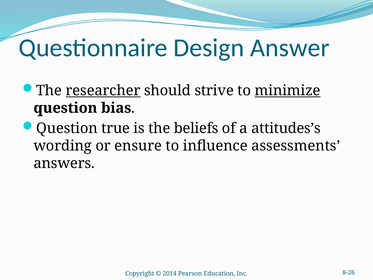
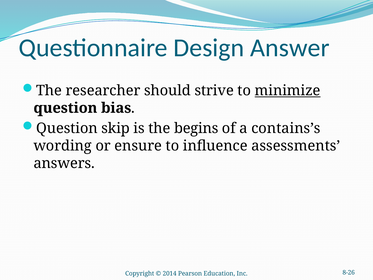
researcher underline: present -> none (103, 91)
true: true -> skip (116, 128)
beliefs: beliefs -> begins (196, 128)
attitudes’s: attitudes’s -> contains’s (286, 128)
